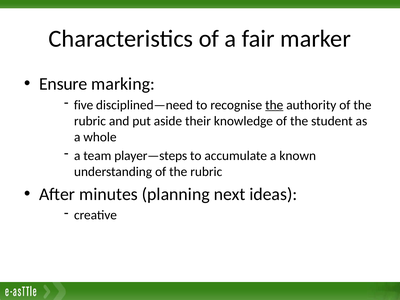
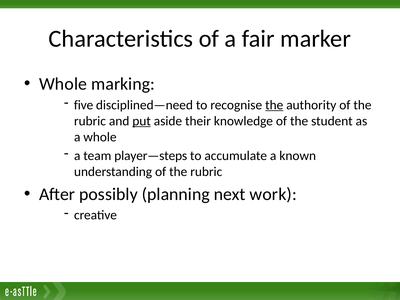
Ensure: Ensure -> Whole (63, 84)
put underline: none -> present (142, 121)
minutes: minutes -> possibly (108, 194)
ideas: ideas -> work (273, 194)
